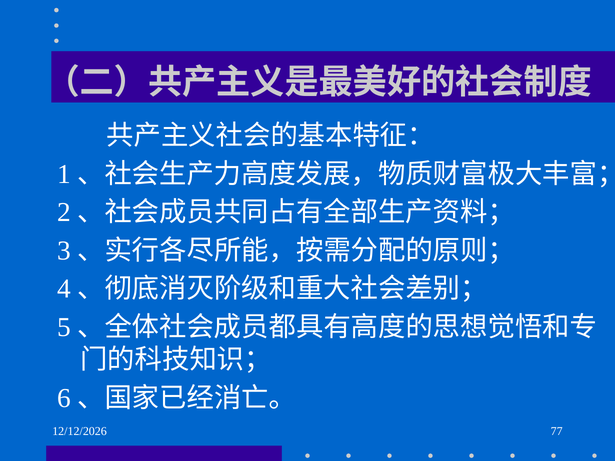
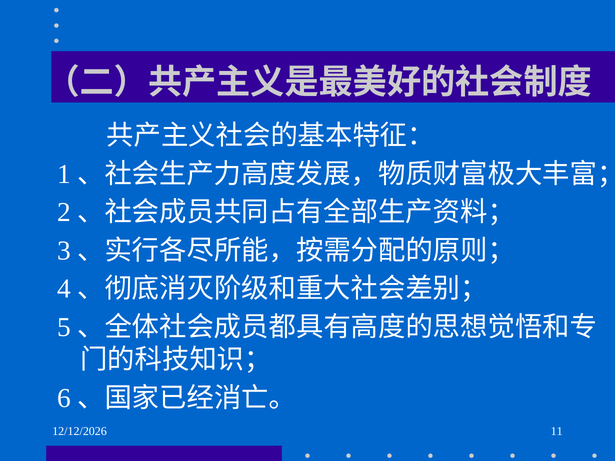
77: 77 -> 11 (557, 431)
